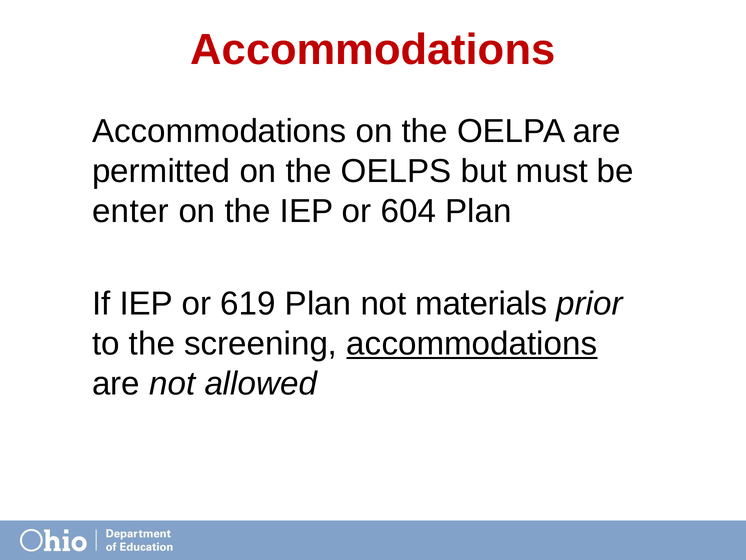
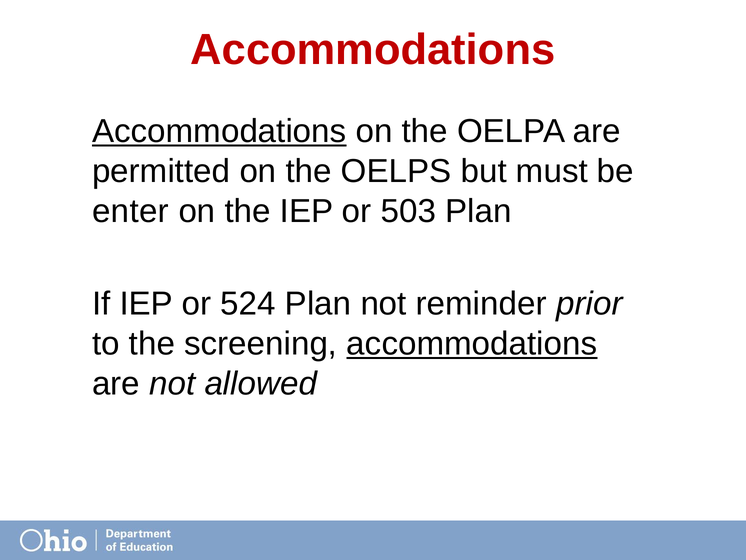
Accommodations underline: none -> present (219, 131)
604: 604 -> 503 (408, 211)
619: 619 -> 524 (248, 304)
materials: materials -> reminder (481, 304)
